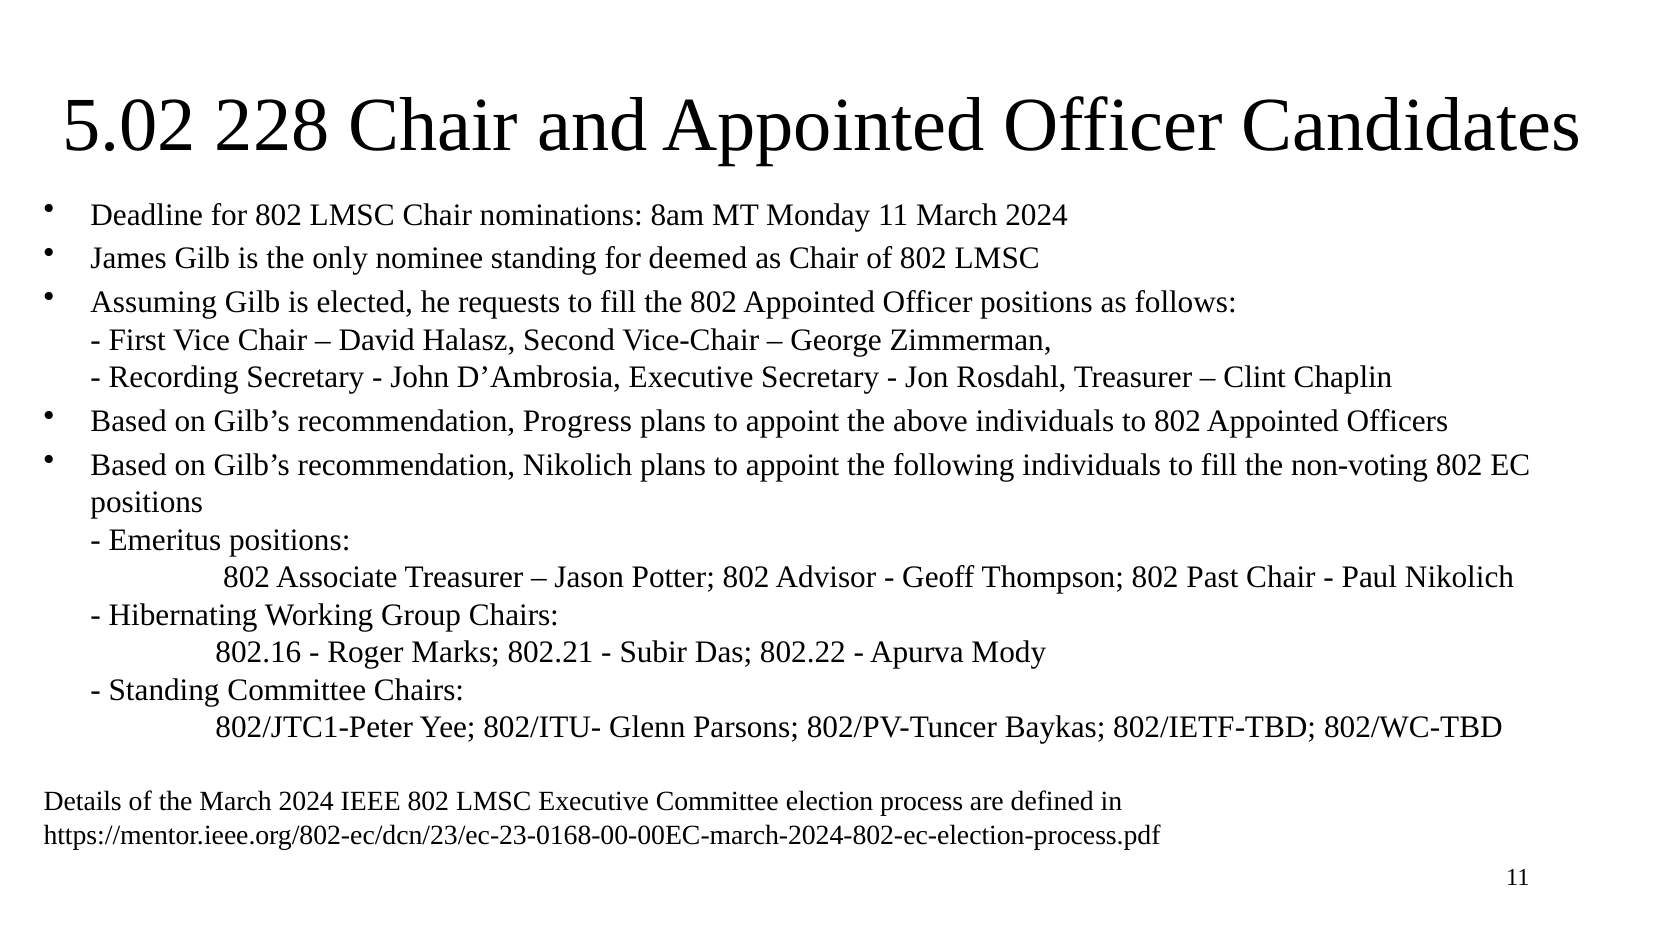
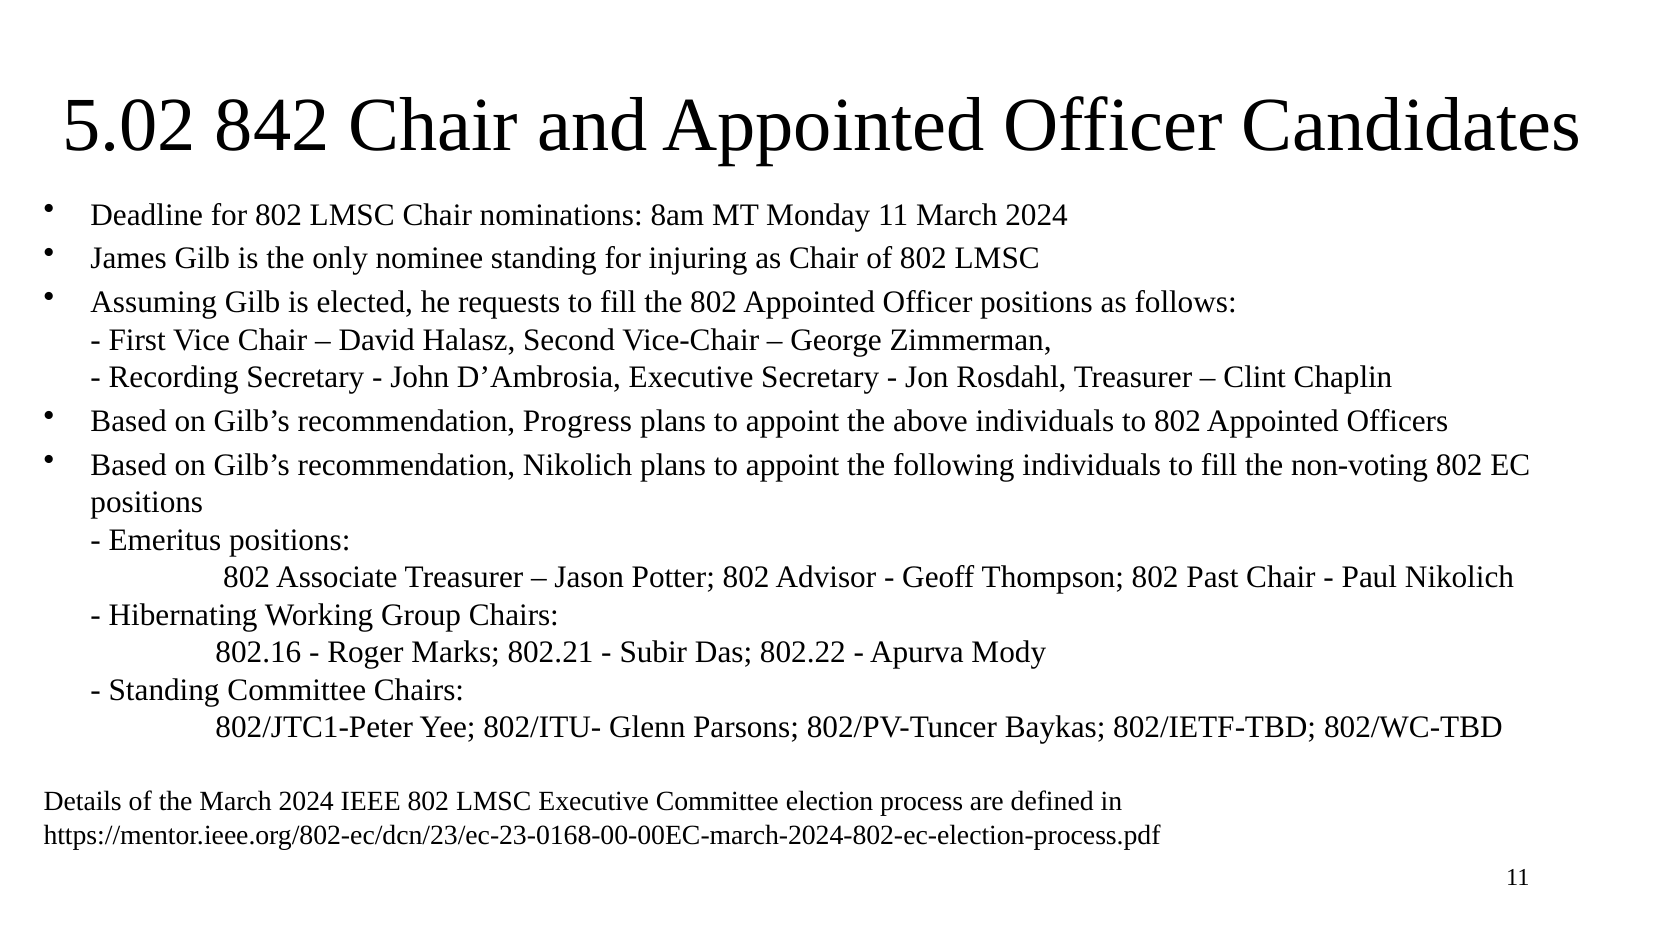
228: 228 -> 842 (272, 125)
deemed: deemed -> injuring (698, 258)
